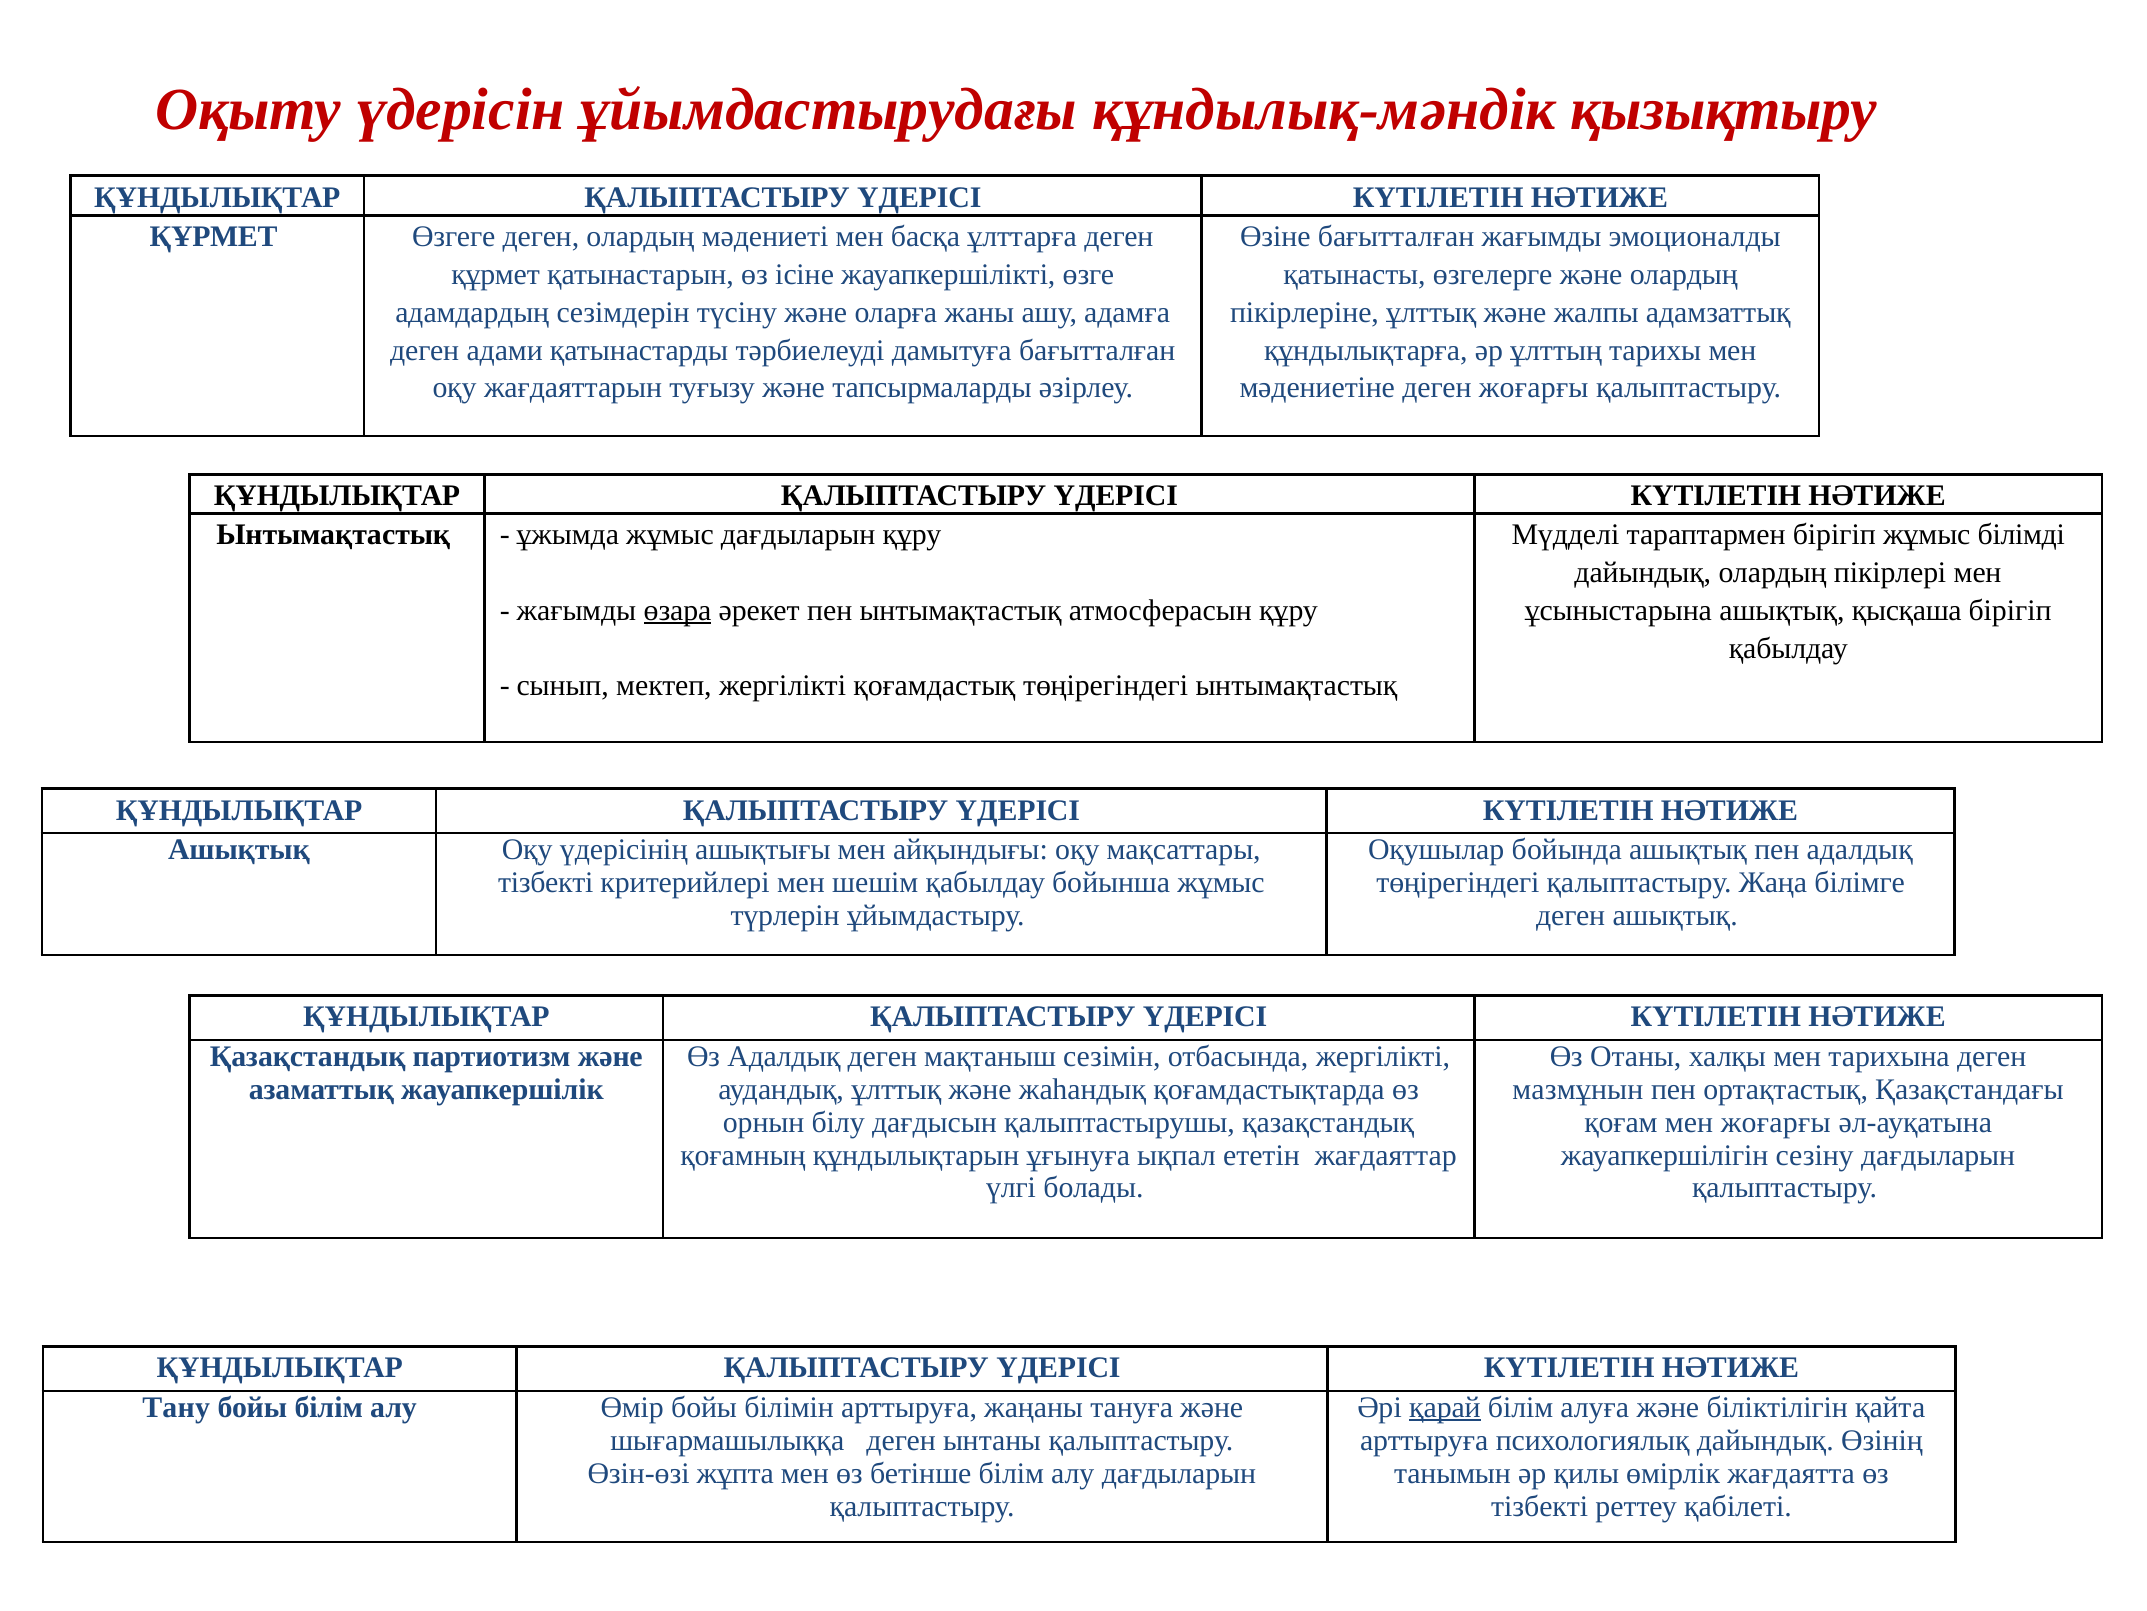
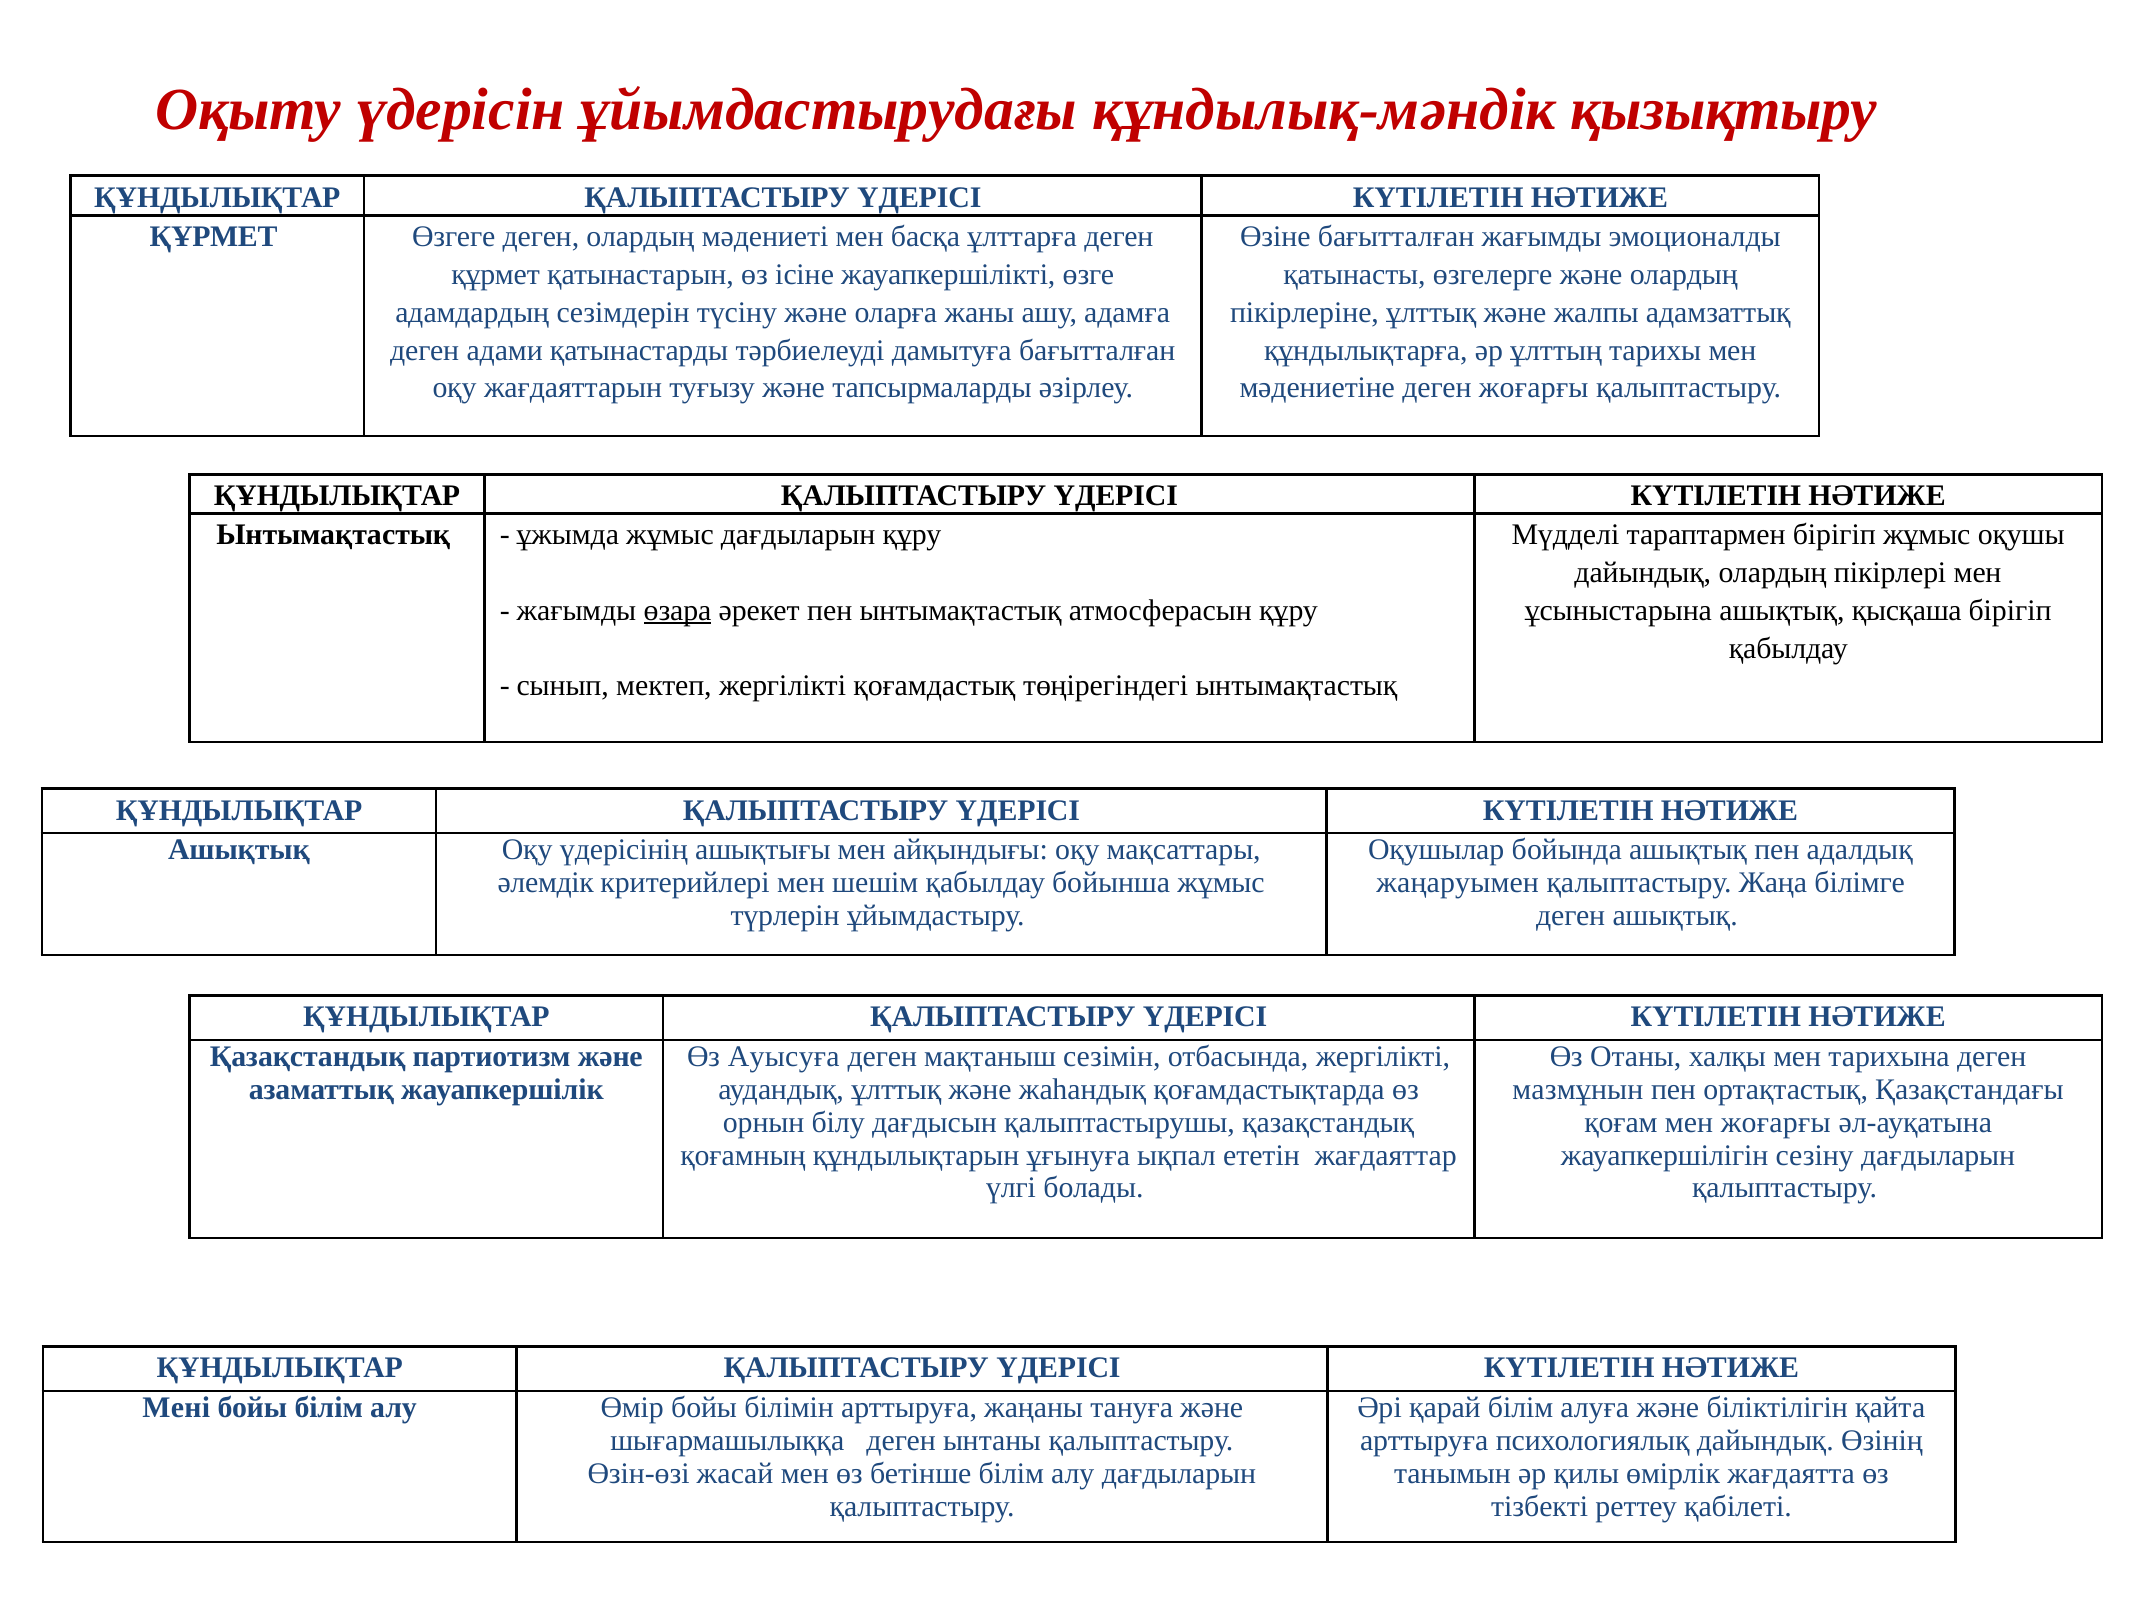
білімді: білімді -> оқушы (2021, 535)
тізбекті: тізбекті -> әлемдік (546, 882)
төңірегіндегі: төңірегіндегі -> жаңаруымен (1458, 882)
Өз Адалдық: Адалдық -> Ауысуға (784, 1056)
Тану: Тану -> Мені (176, 1407)
қарай underline: present -> none (1445, 1407)
жұпта: жұпта -> жасай (735, 1473)
